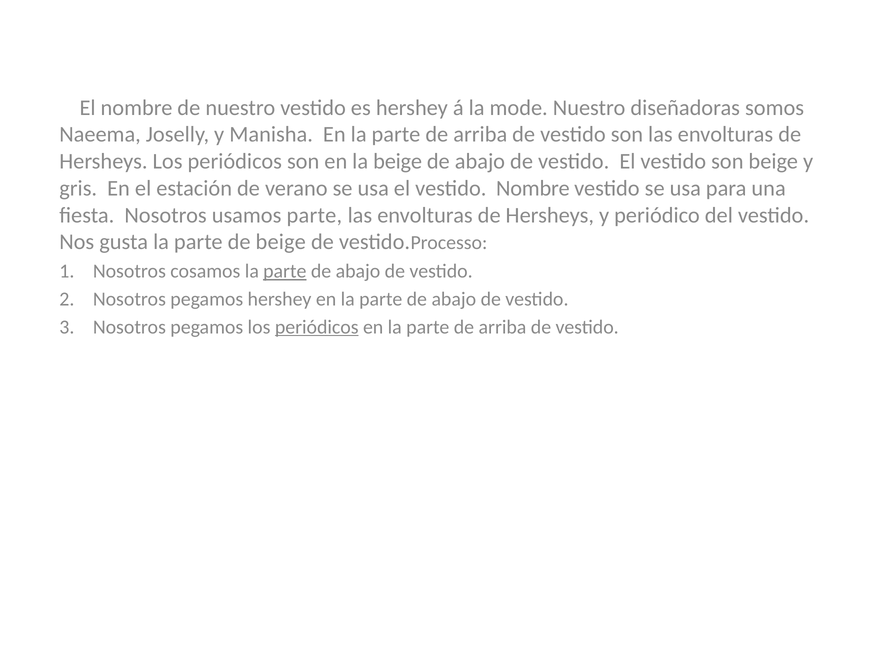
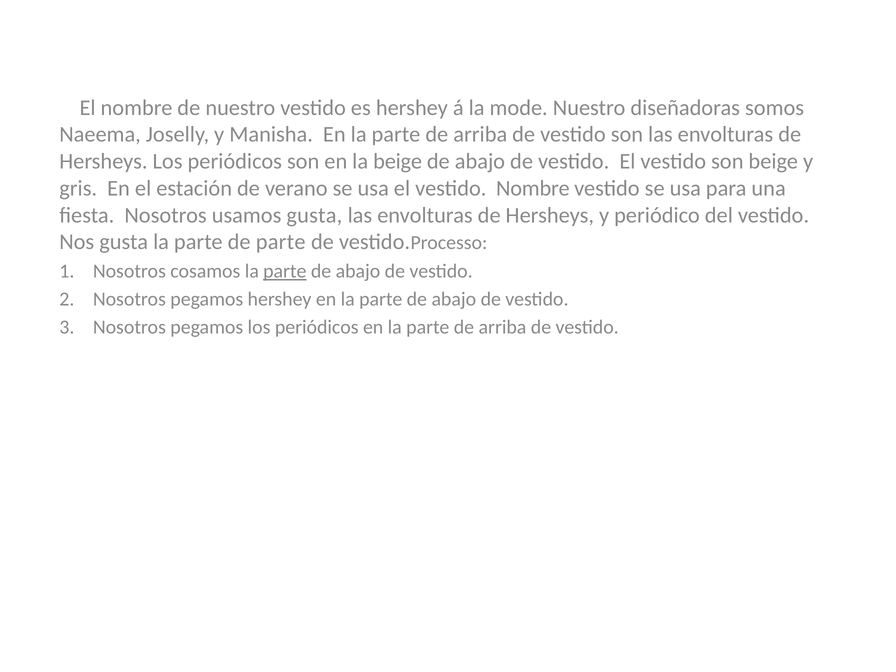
usamos parte: parte -> gusta (314, 215)
de beige: beige -> parte (281, 242)
periódicos underline: present -> none (317, 327)
